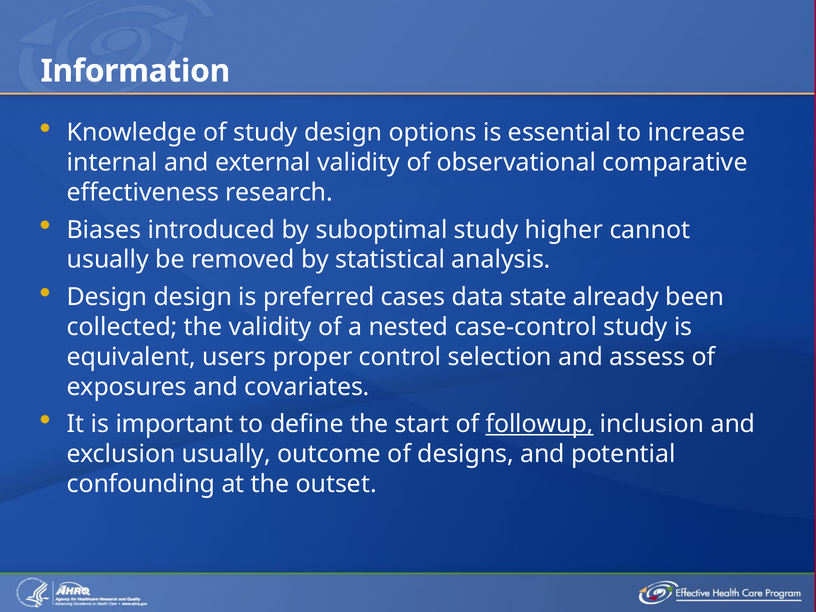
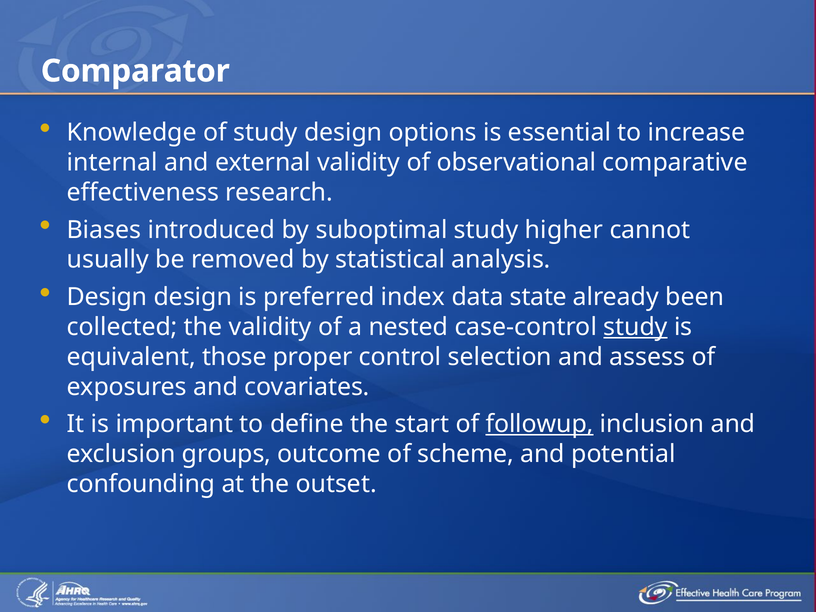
Information: Information -> Comparator (135, 71)
cases: cases -> index (413, 297)
study underline: none -> present (636, 327)
users: users -> those (234, 357)
exclusion usually: usually -> groups (226, 454)
designs: designs -> scheme (466, 454)
